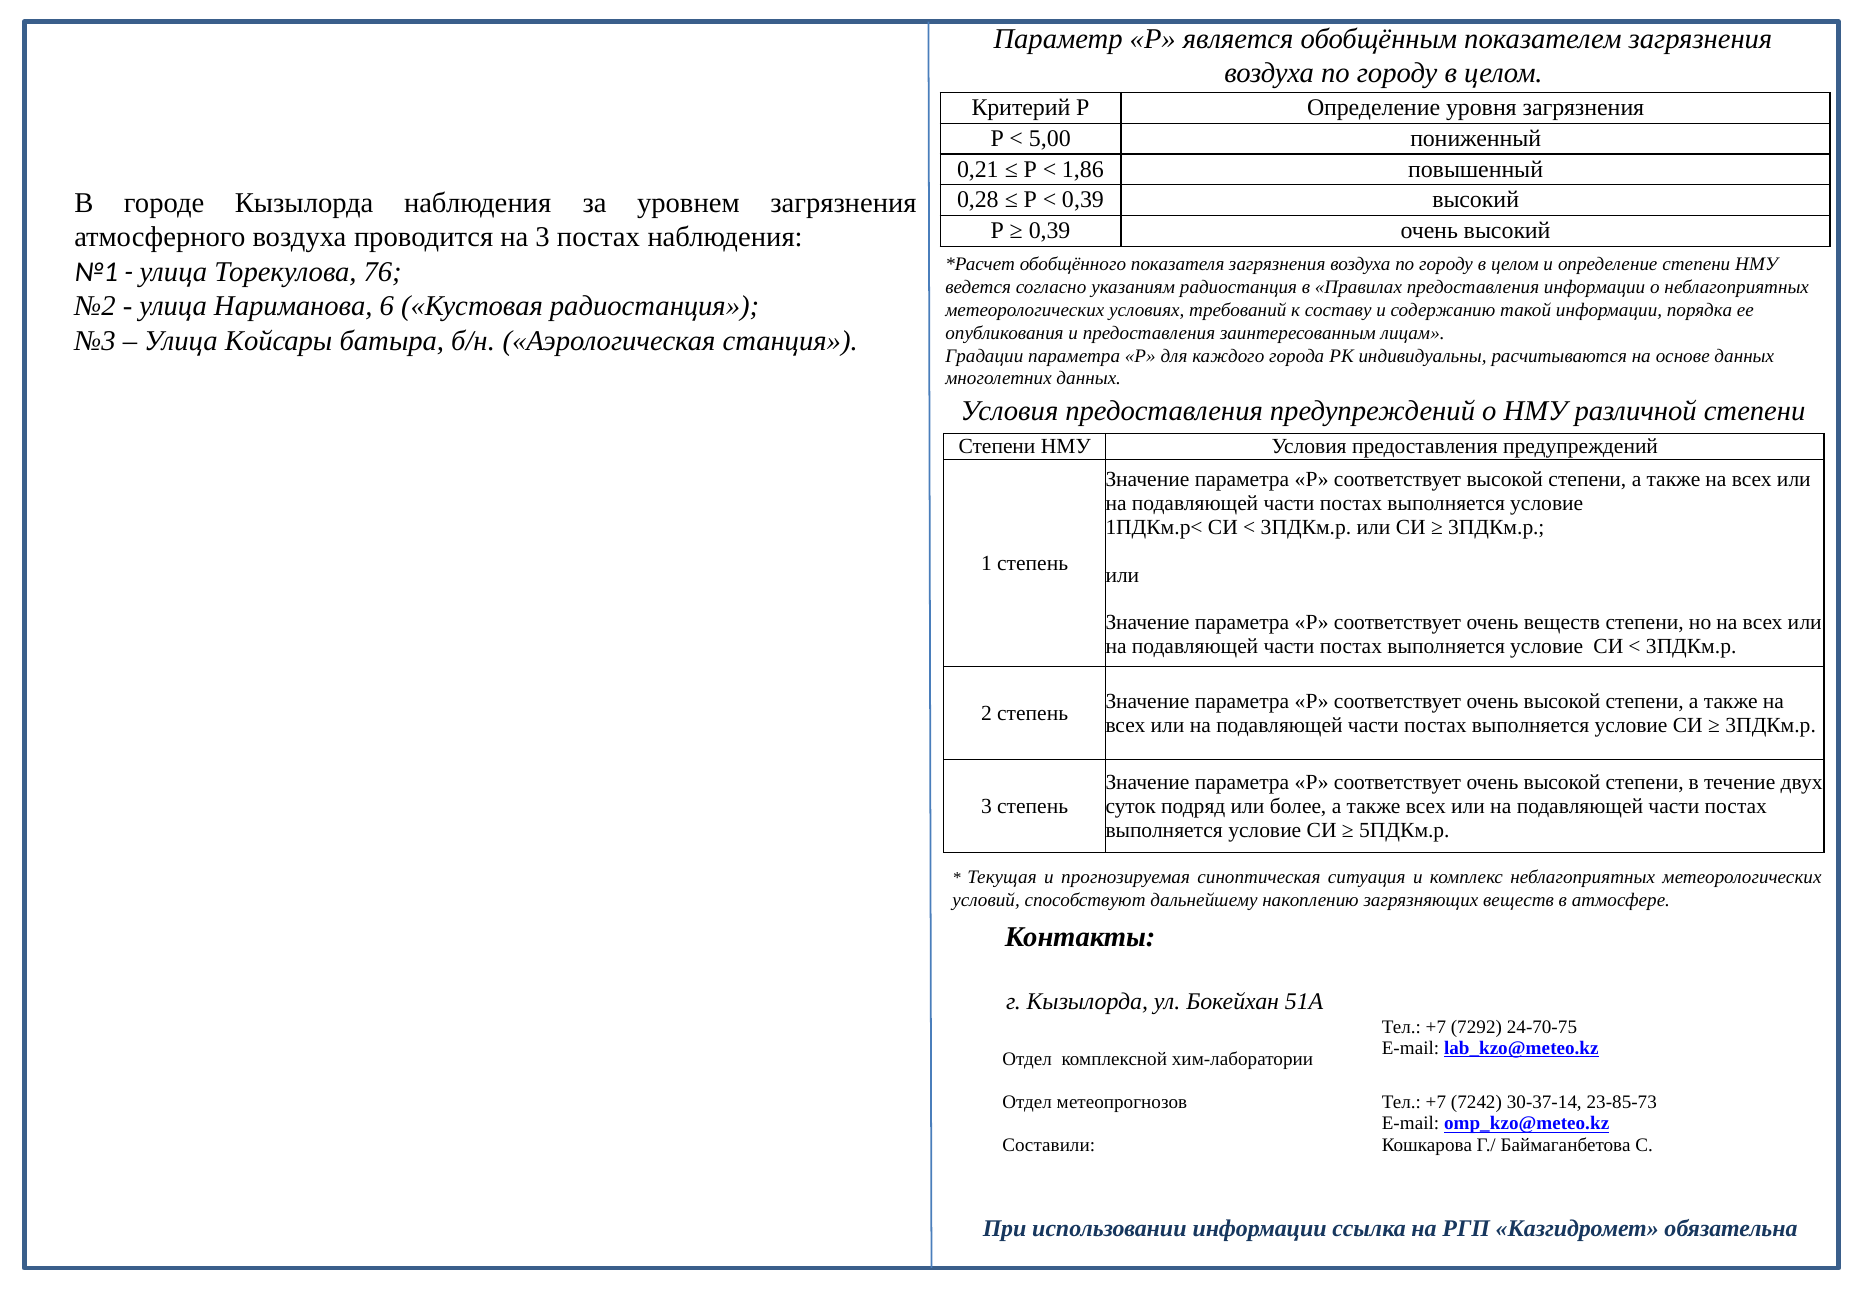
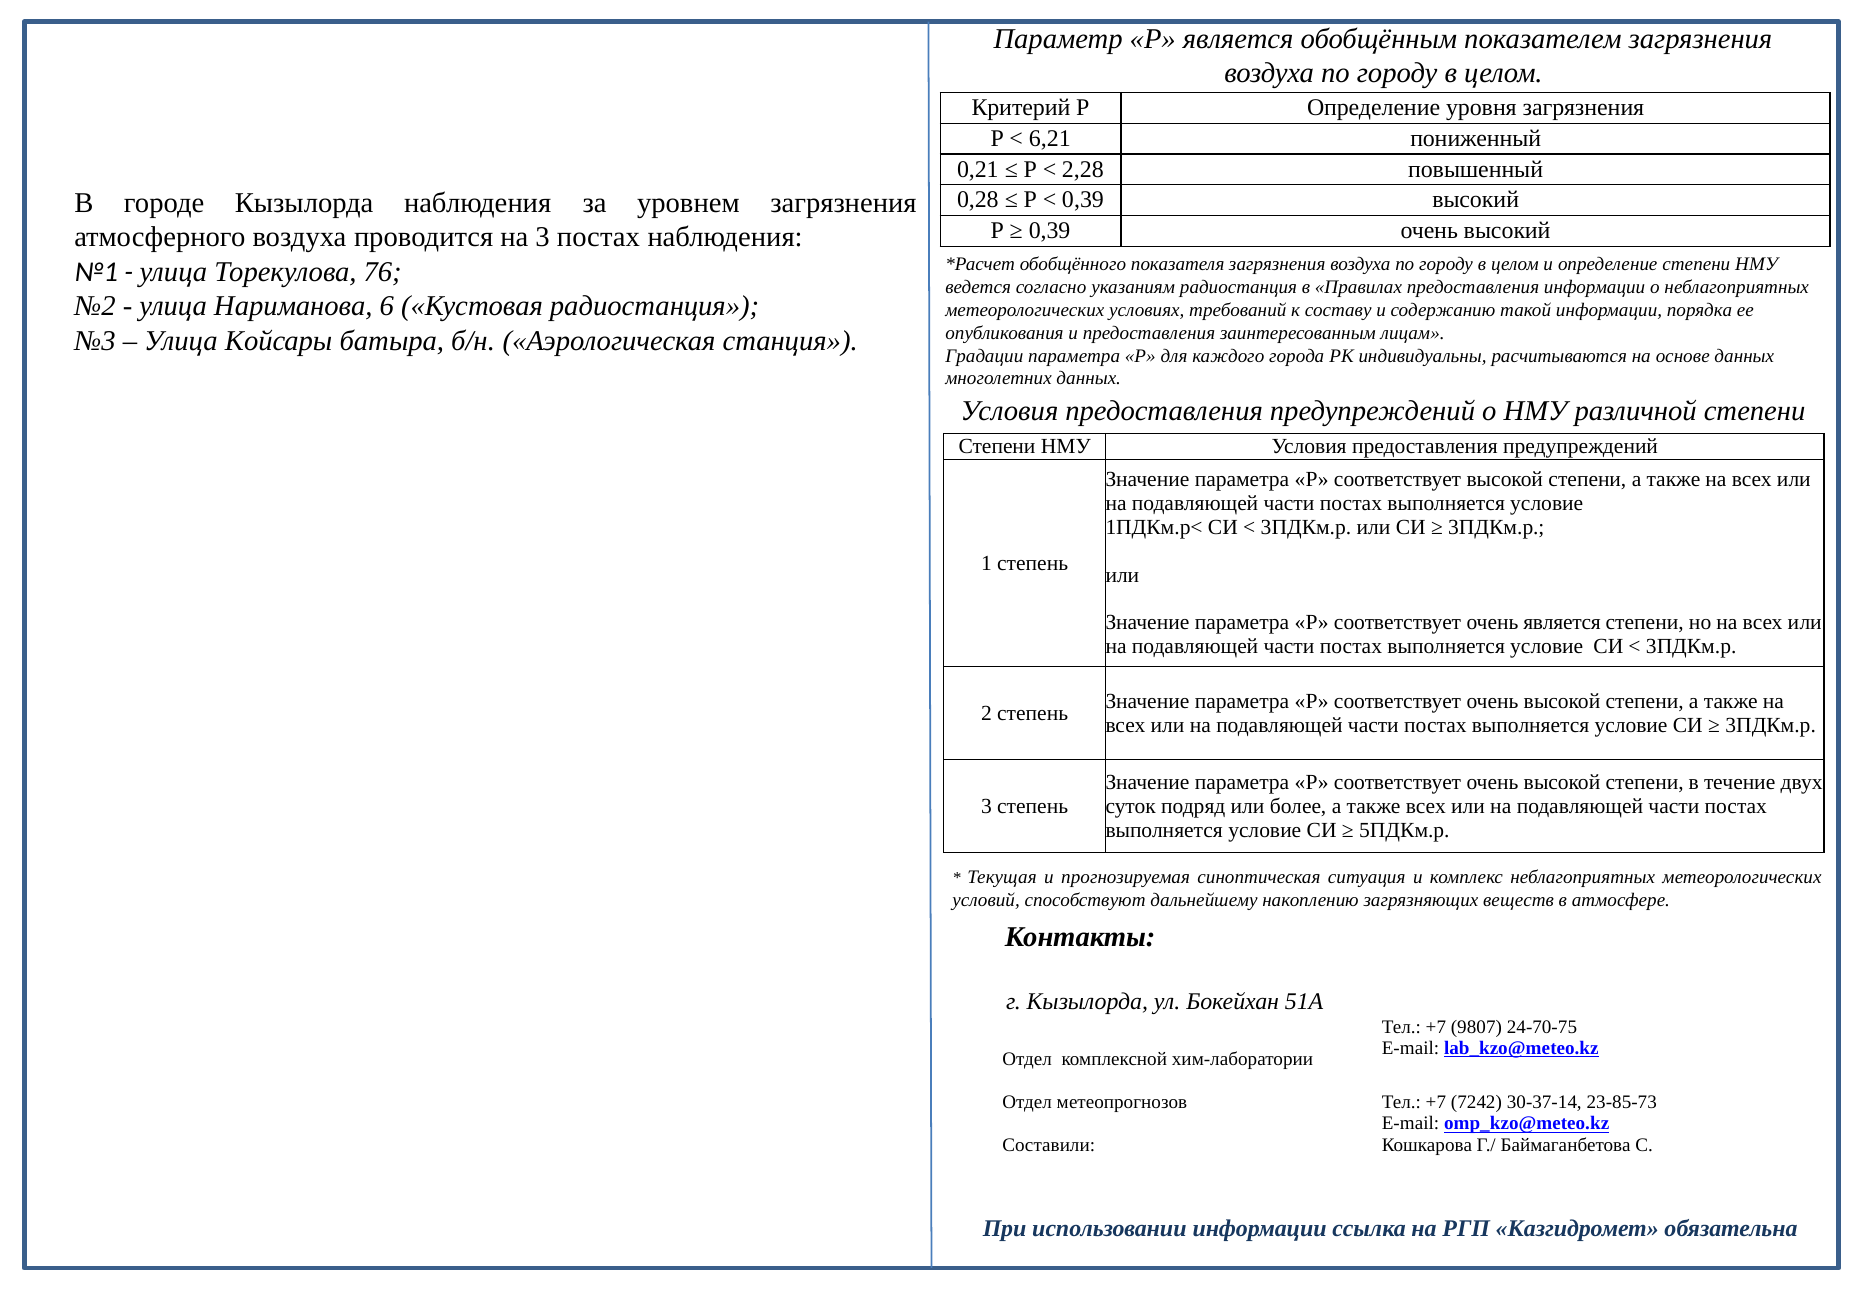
5,00: 5,00 -> 6,21 (1050, 138)
1,86: 1,86 -> 2,28 (1083, 169)
очень веществ: веществ -> является (1562, 622)
7292: 7292 -> 9807 (1476, 1027)
